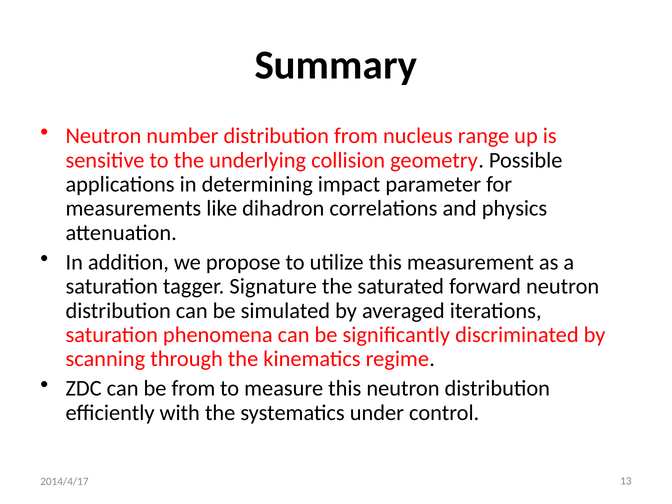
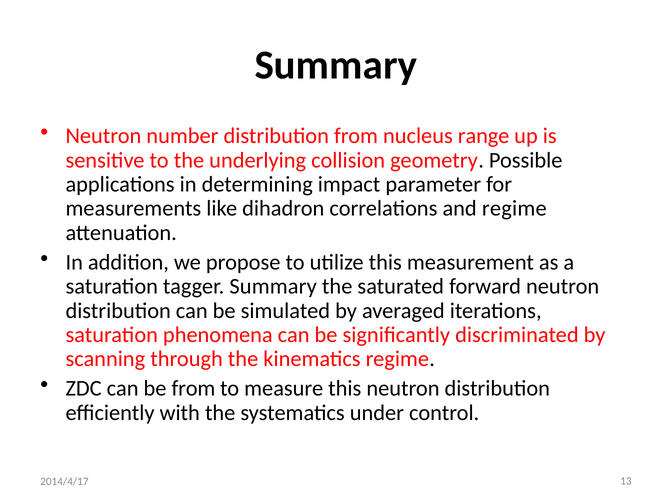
and physics: physics -> regime (514, 209)
tagger Signature: Signature -> Summary (273, 286)
